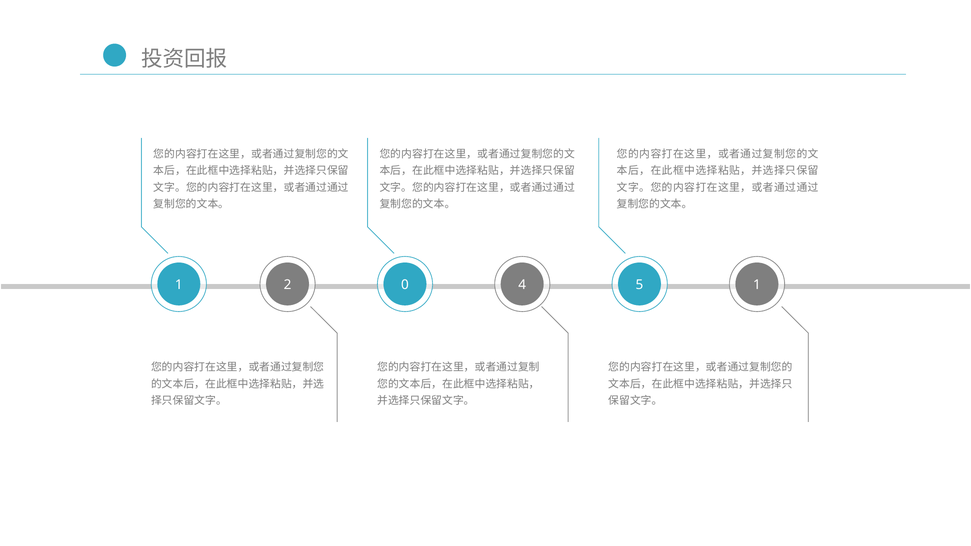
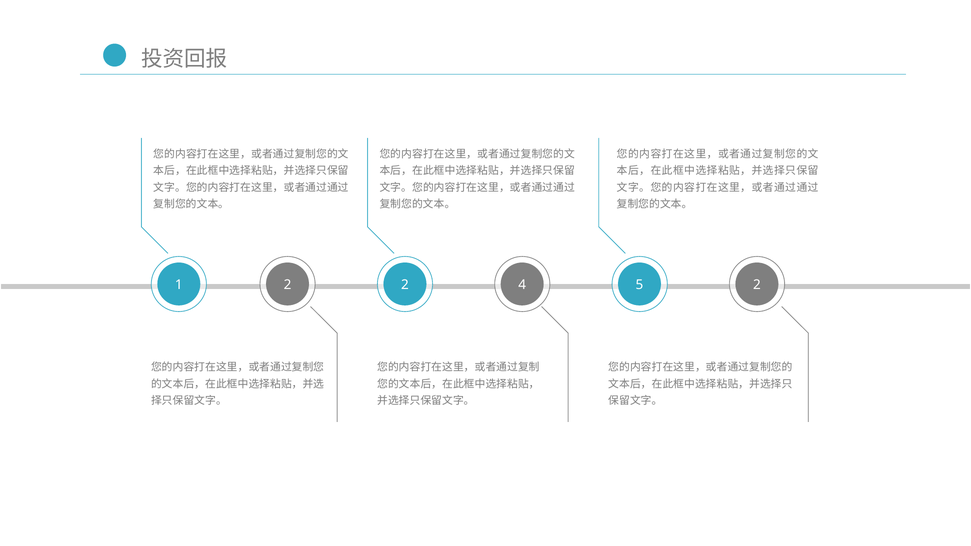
2 0: 0 -> 2 (405, 285)
5 1: 1 -> 2 (757, 285)
